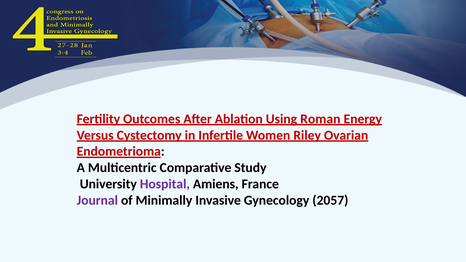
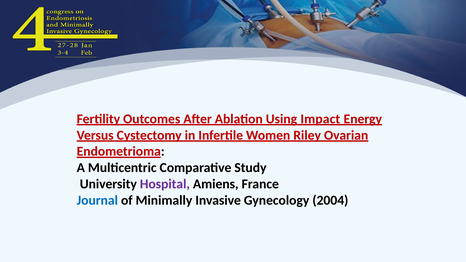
Roman: Roman -> Impact (320, 119)
Journal colour: purple -> blue (97, 201)
2057: 2057 -> 2004 (330, 201)
